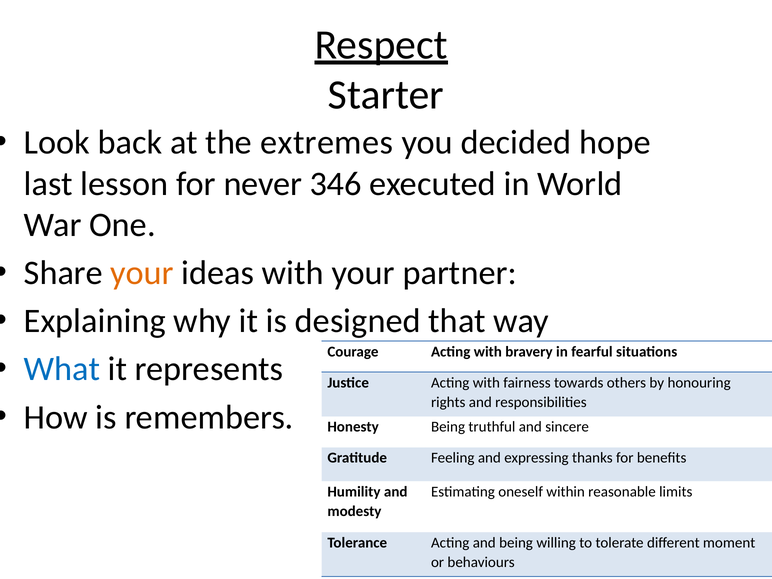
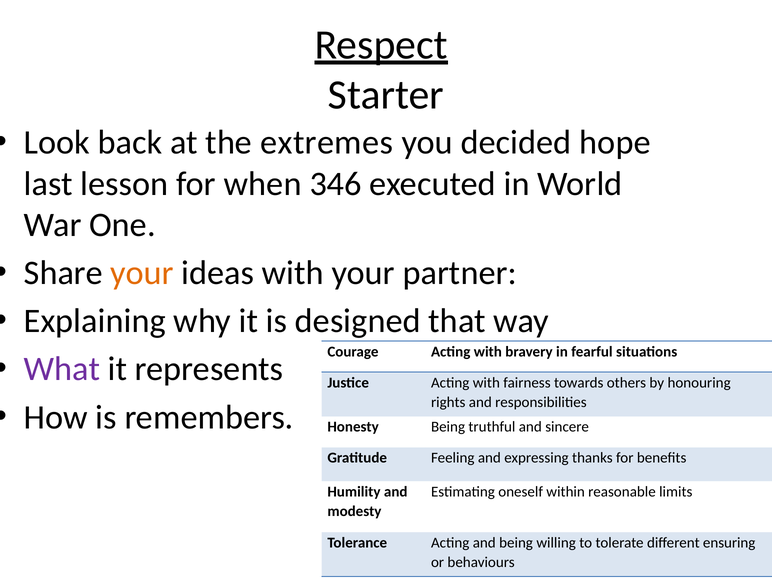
never: never -> when (263, 184)
What colour: blue -> purple (62, 369)
moment: moment -> ensuring (729, 543)
